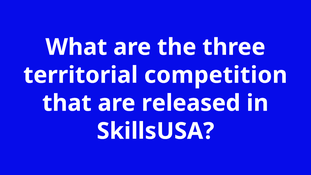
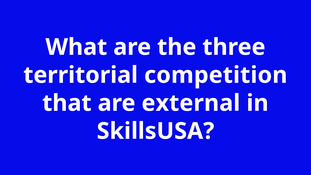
released: released -> external (191, 103)
